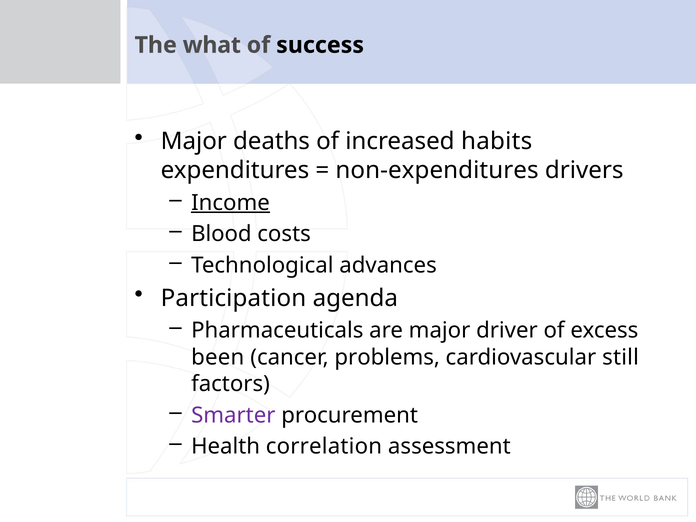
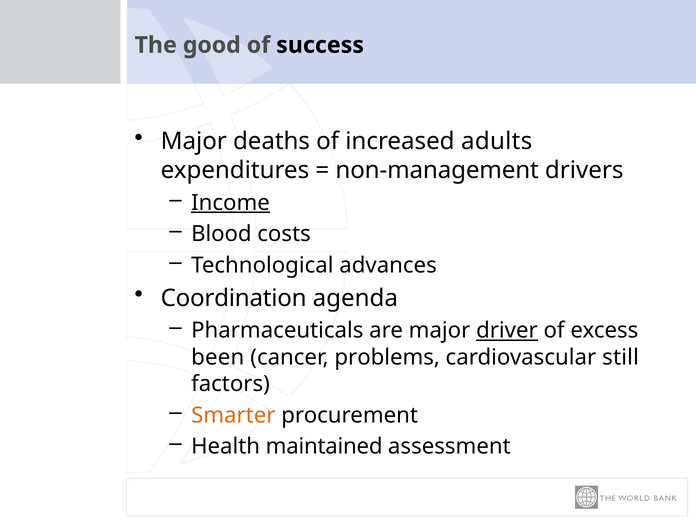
what: what -> good (212, 45)
habits: habits -> adults (497, 141)
non-expenditures: non-expenditures -> non-management (437, 170)
Participation: Participation -> Coordination (234, 298)
driver underline: none -> present (507, 331)
Smarter colour: purple -> orange (233, 415)
correlation: correlation -> maintained (324, 447)
